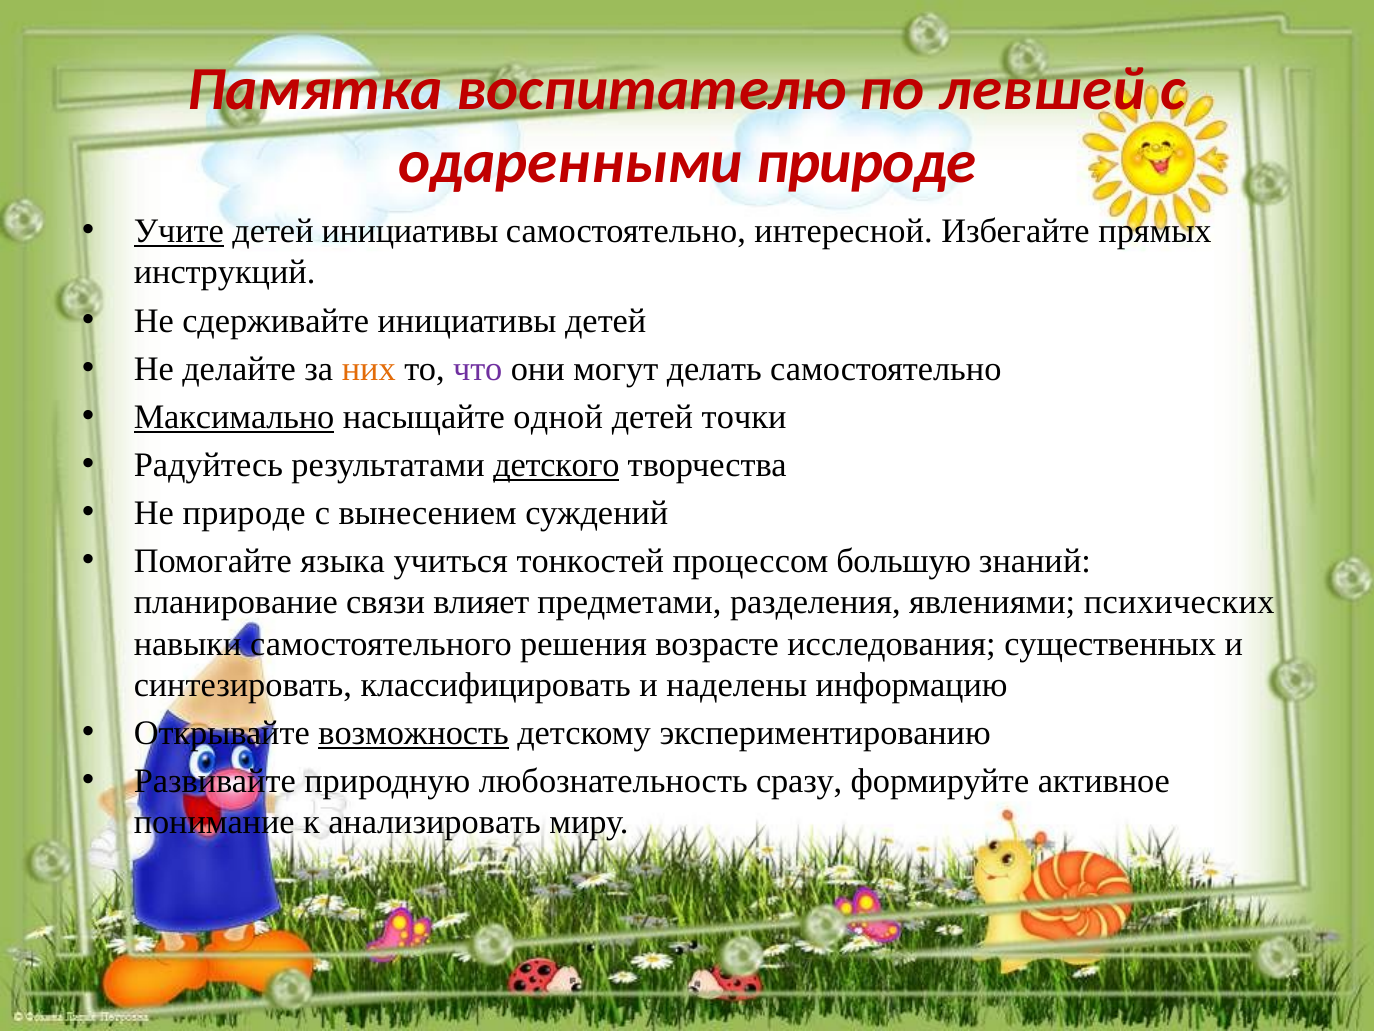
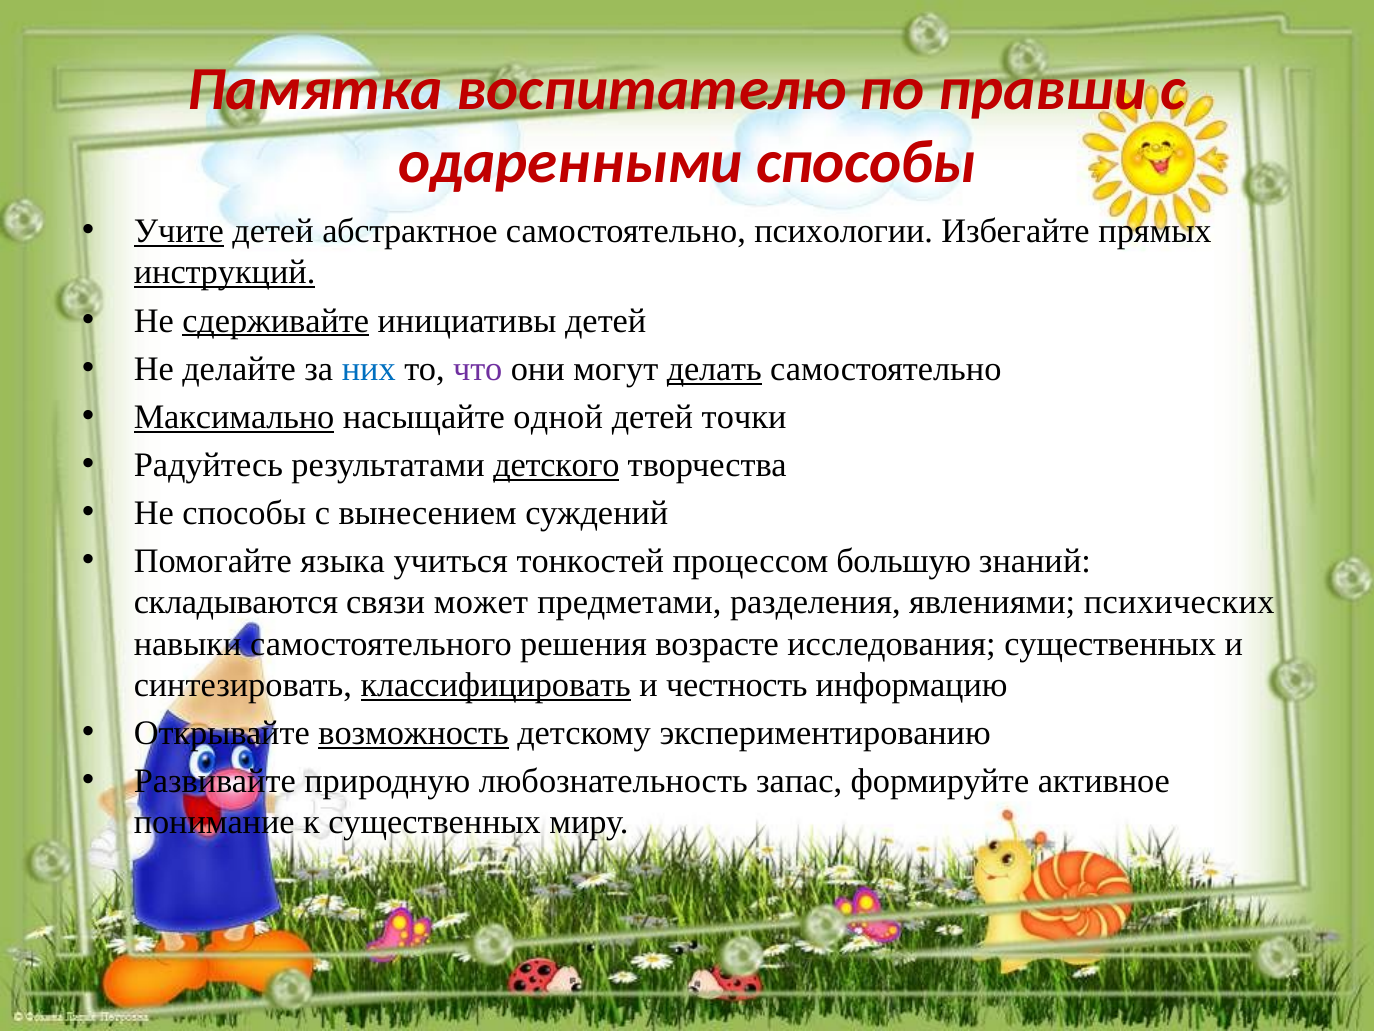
левшей: левшей -> правши (1043, 89)
одаренными природе: природе -> способы (866, 162)
детей инициативы: инициативы -> абстрактное (410, 231)
интересной: интересной -> психологии (844, 231)
инструкций underline: none -> present (225, 272)
сдерживайте underline: none -> present (276, 321)
них colour: orange -> blue (369, 369)
делать underline: none -> present (714, 369)
Не природе: природе -> способы (244, 513)
планирование: планирование -> складываются (236, 602)
влияет: влияет -> может (481, 602)
классифицировать underline: none -> present (496, 685)
наделены: наделены -> честность (737, 685)
сразу: сразу -> запас (799, 781)
к анализировать: анализировать -> существенных (435, 822)
